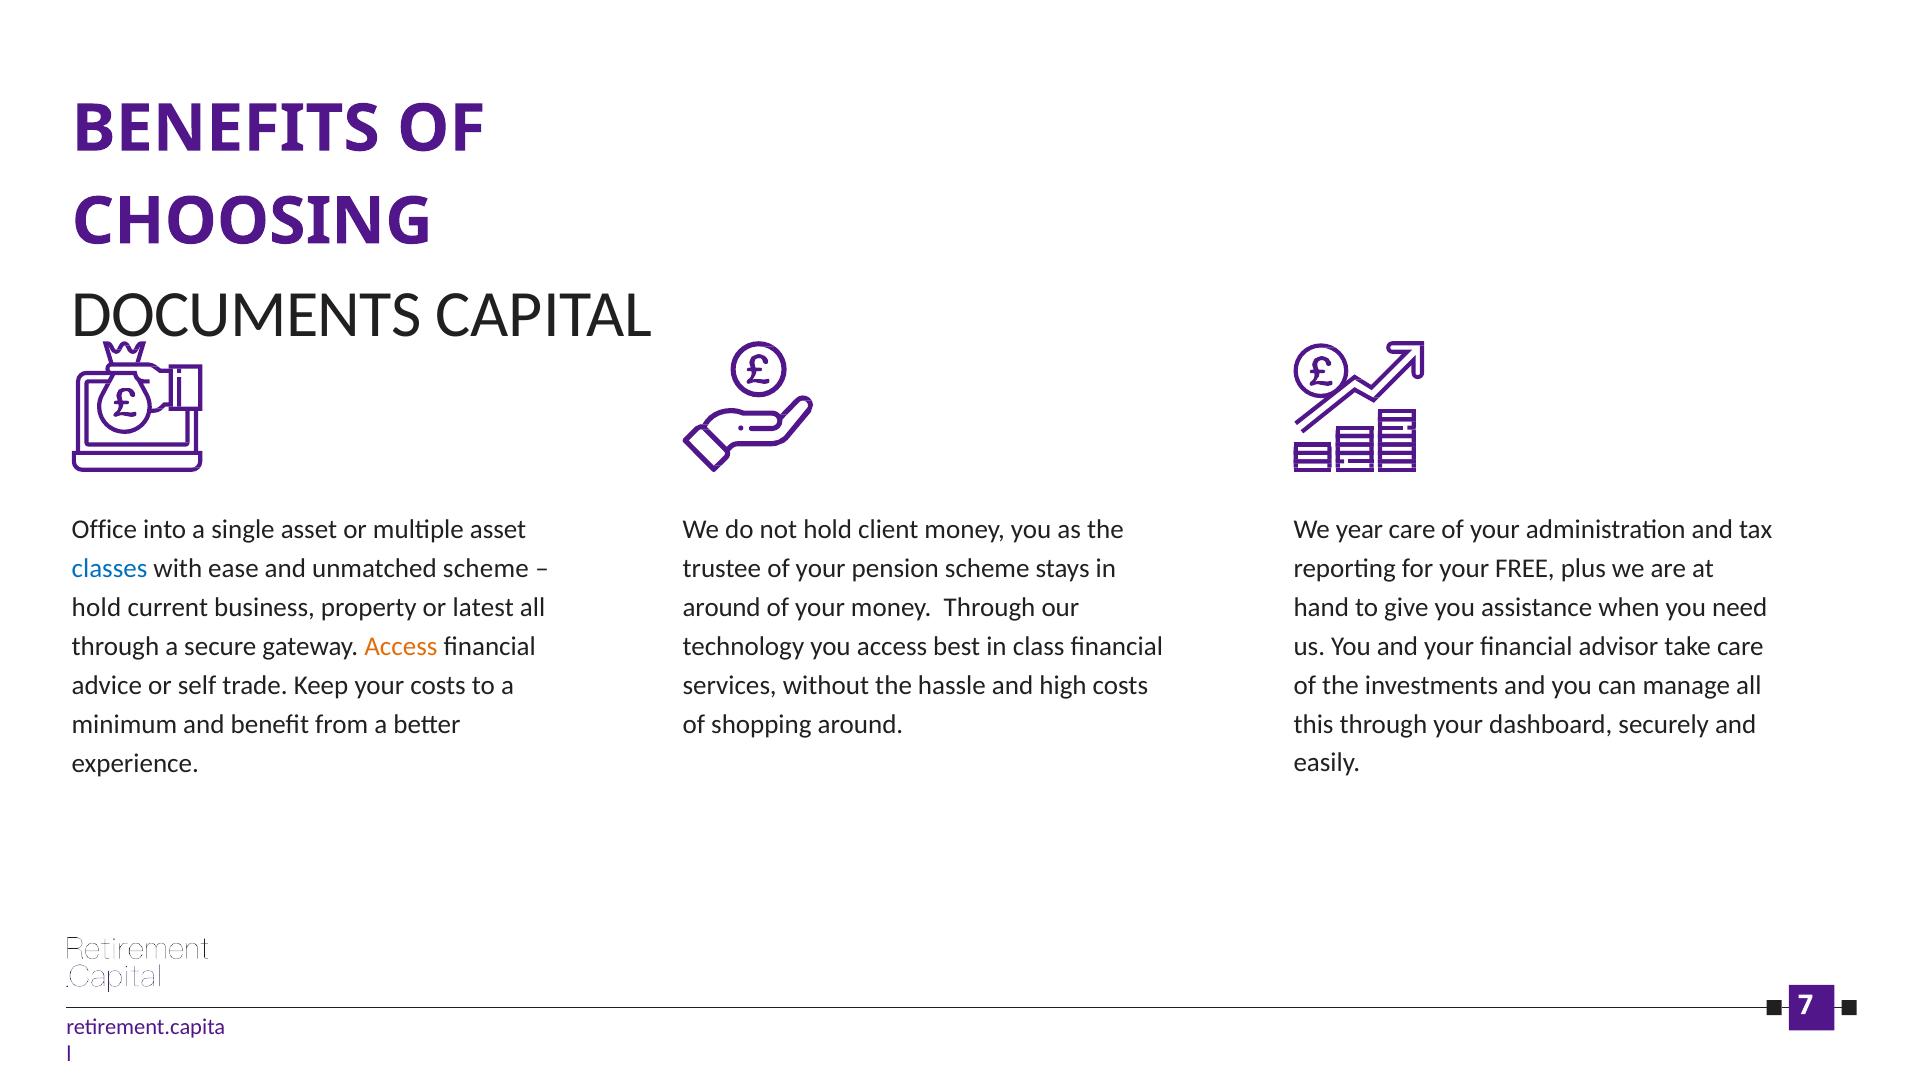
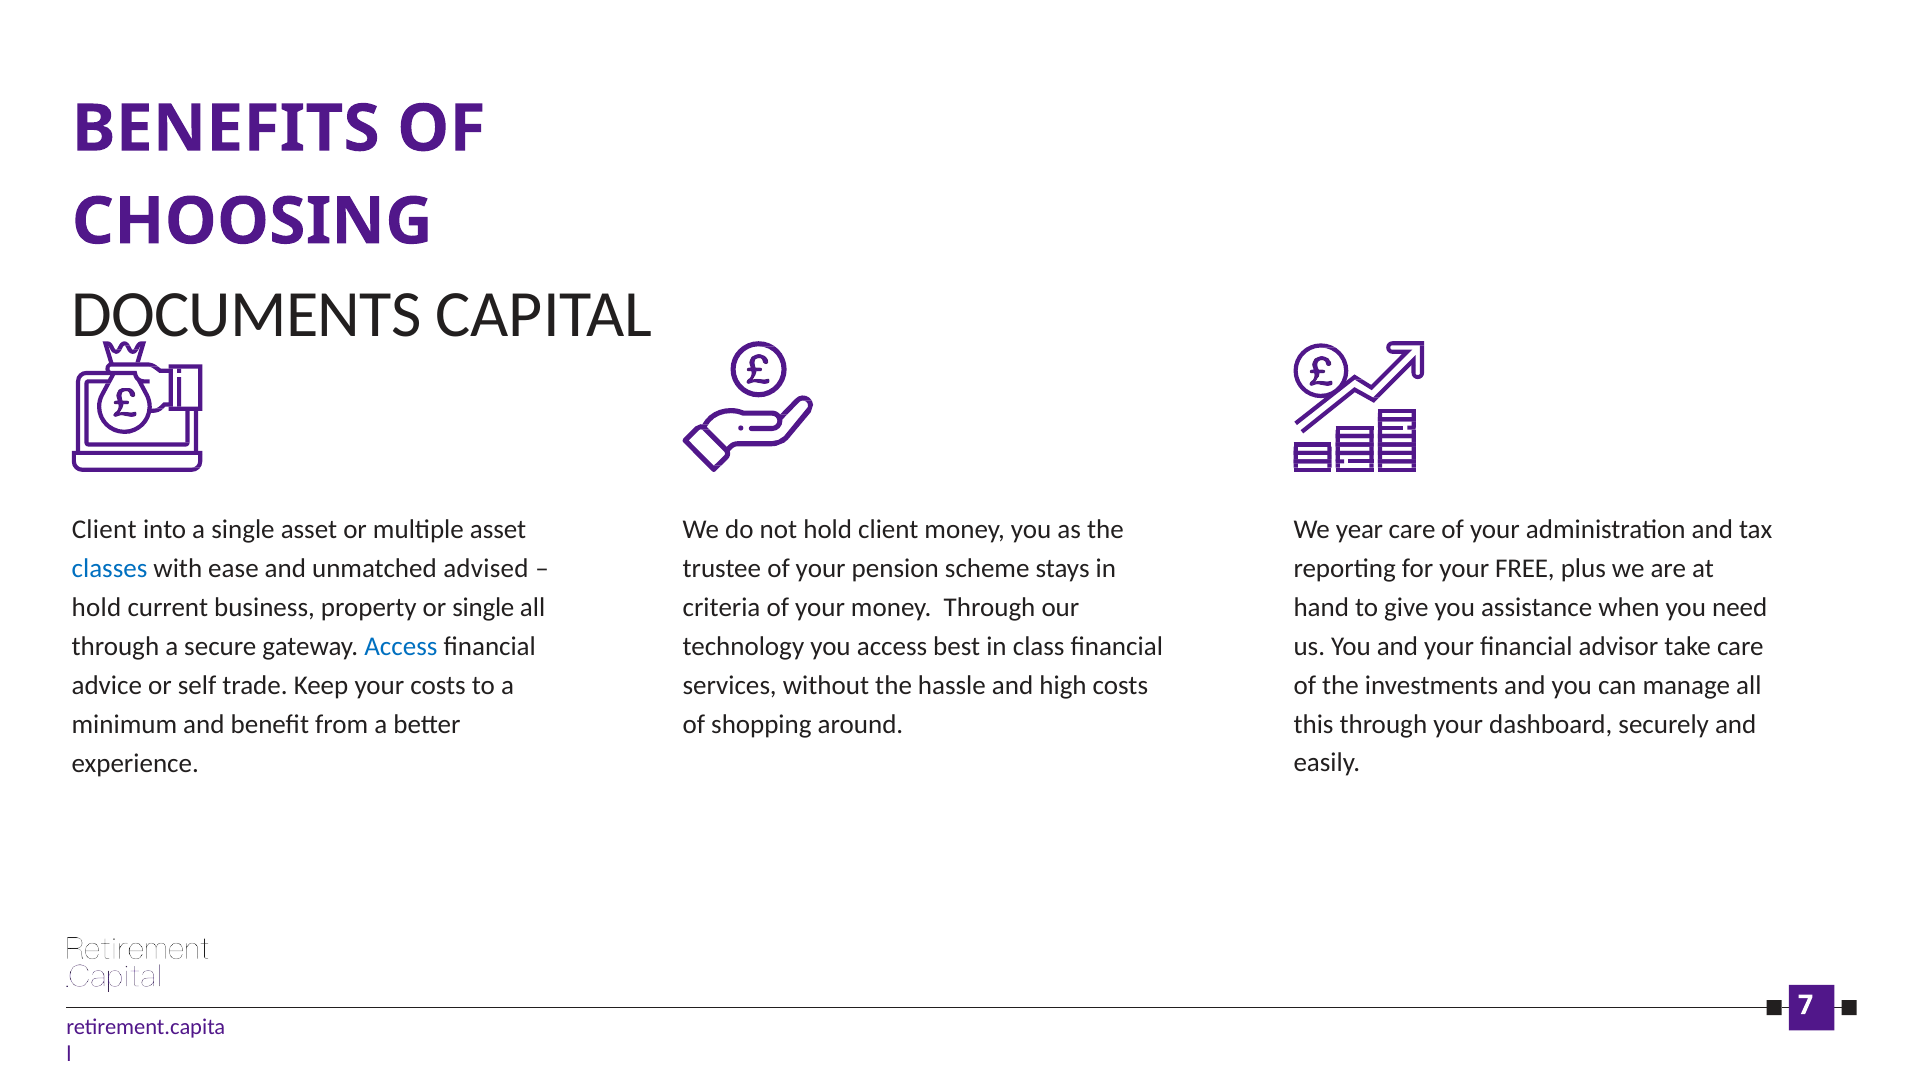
Office: Office -> Client (104, 529)
unmatched scheme: scheme -> advised (486, 568)
around: around -> criteria (722, 607)
or latest: latest -> single (483, 607)
Access colour: orange -> blue (401, 646)
